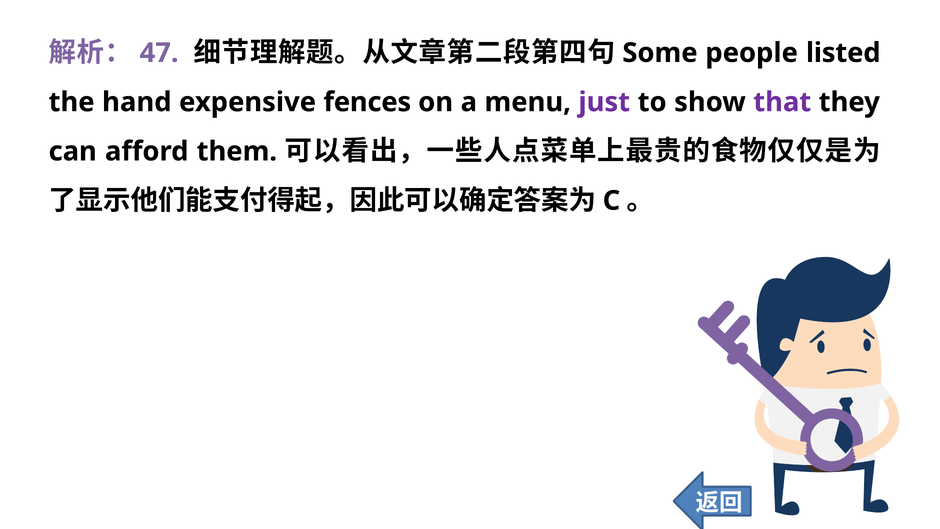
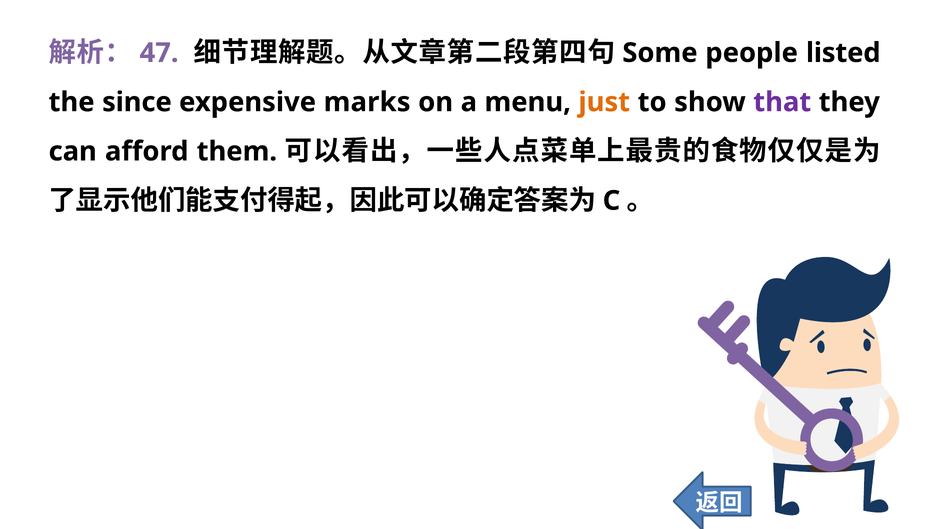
hand: hand -> since (137, 102)
fences: fences -> marks (367, 102)
just colour: purple -> orange (604, 102)
